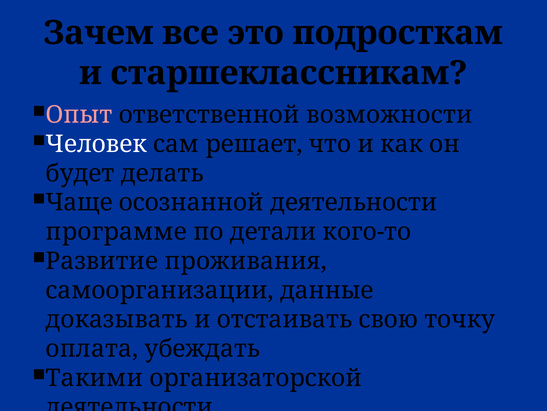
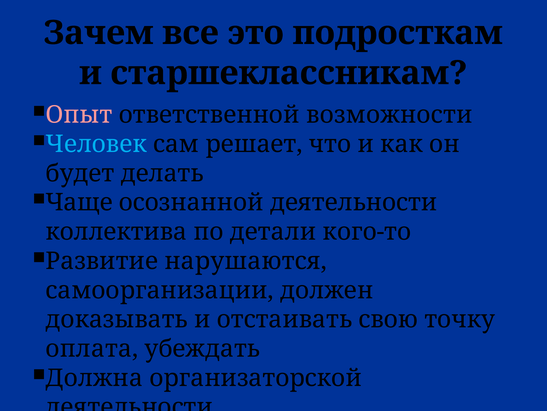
Человек colour: white -> light blue (96, 144)
программе: программе -> коллектива (116, 231)
проживания: проживания -> нарушаются (246, 261)
данные: данные -> должен (327, 290)
Такими: Такими -> Должна (94, 377)
